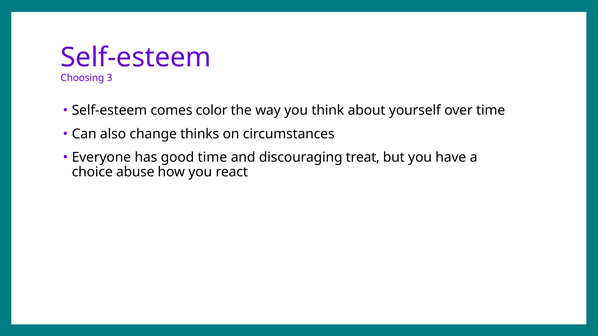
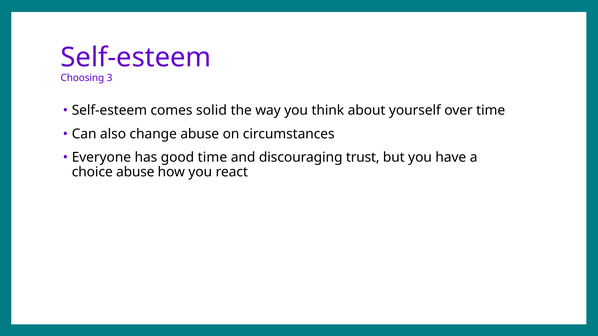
color: color -> solid (211, 110)
change thinks: thinks -> abuse (200, 134)
treat: treat -> trust (363, 158)
